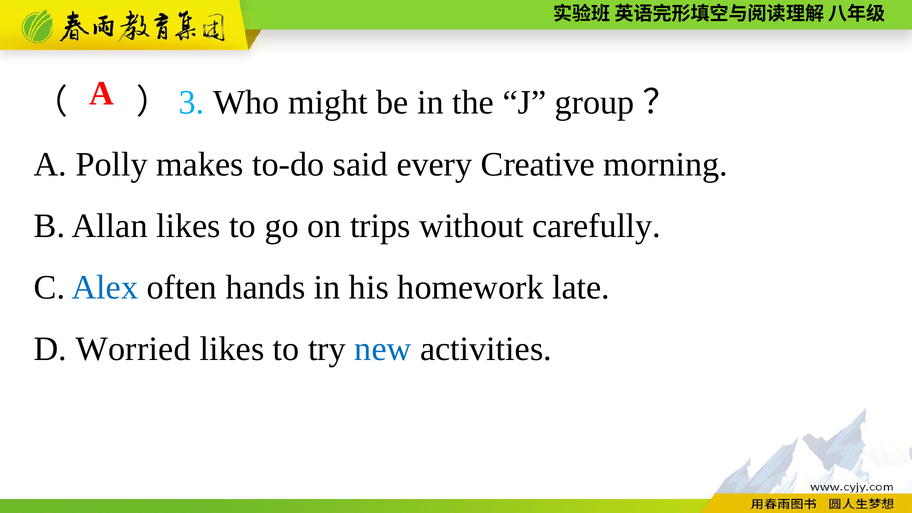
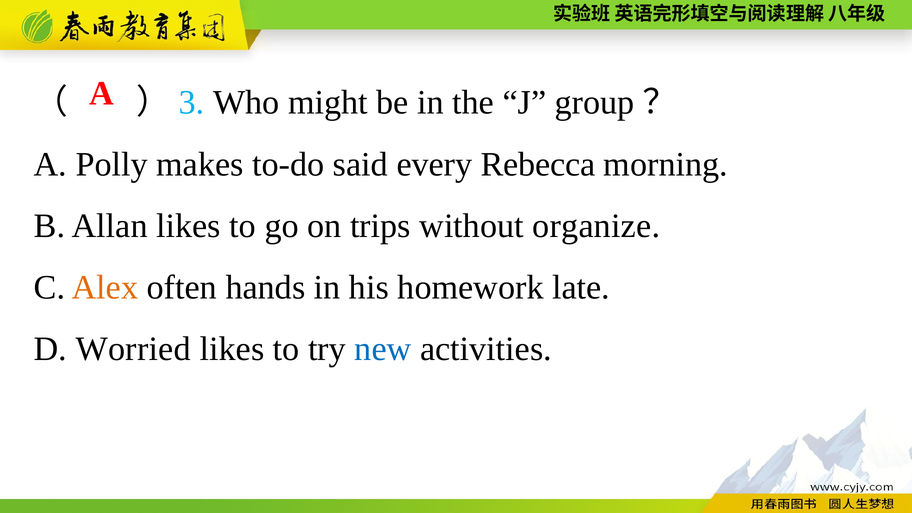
Creative: Creative -> Rebecca (538, 164)
carefully: carefully -> organize (596, 226)
Alex colour: blue -> orange (105, 287)
